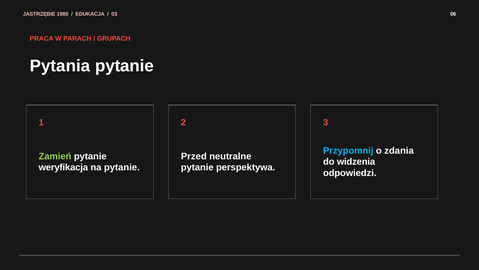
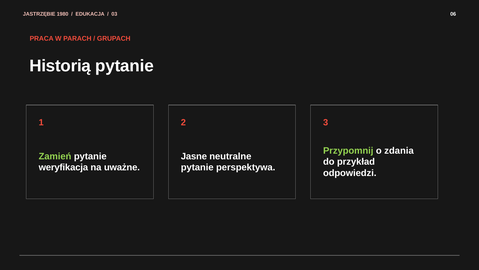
Pytania: Pytania -> Historią (60, 66)
Przypomnij colour: light blue -> light green (348, 150)
Przed: Przed -> Jasne (194, 156)
widzenia: widzenia -> przykład (356, 162)
na pytanie: pytanie -> uważne (122, 167)
